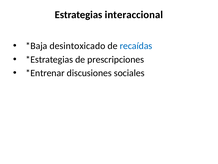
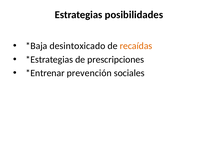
interaccional: interaccional -> posibilidades (134, 15)
recaídas colour: blue -> orange (136, 46)
discusiones: discusiones -> prevención (89, 73)
